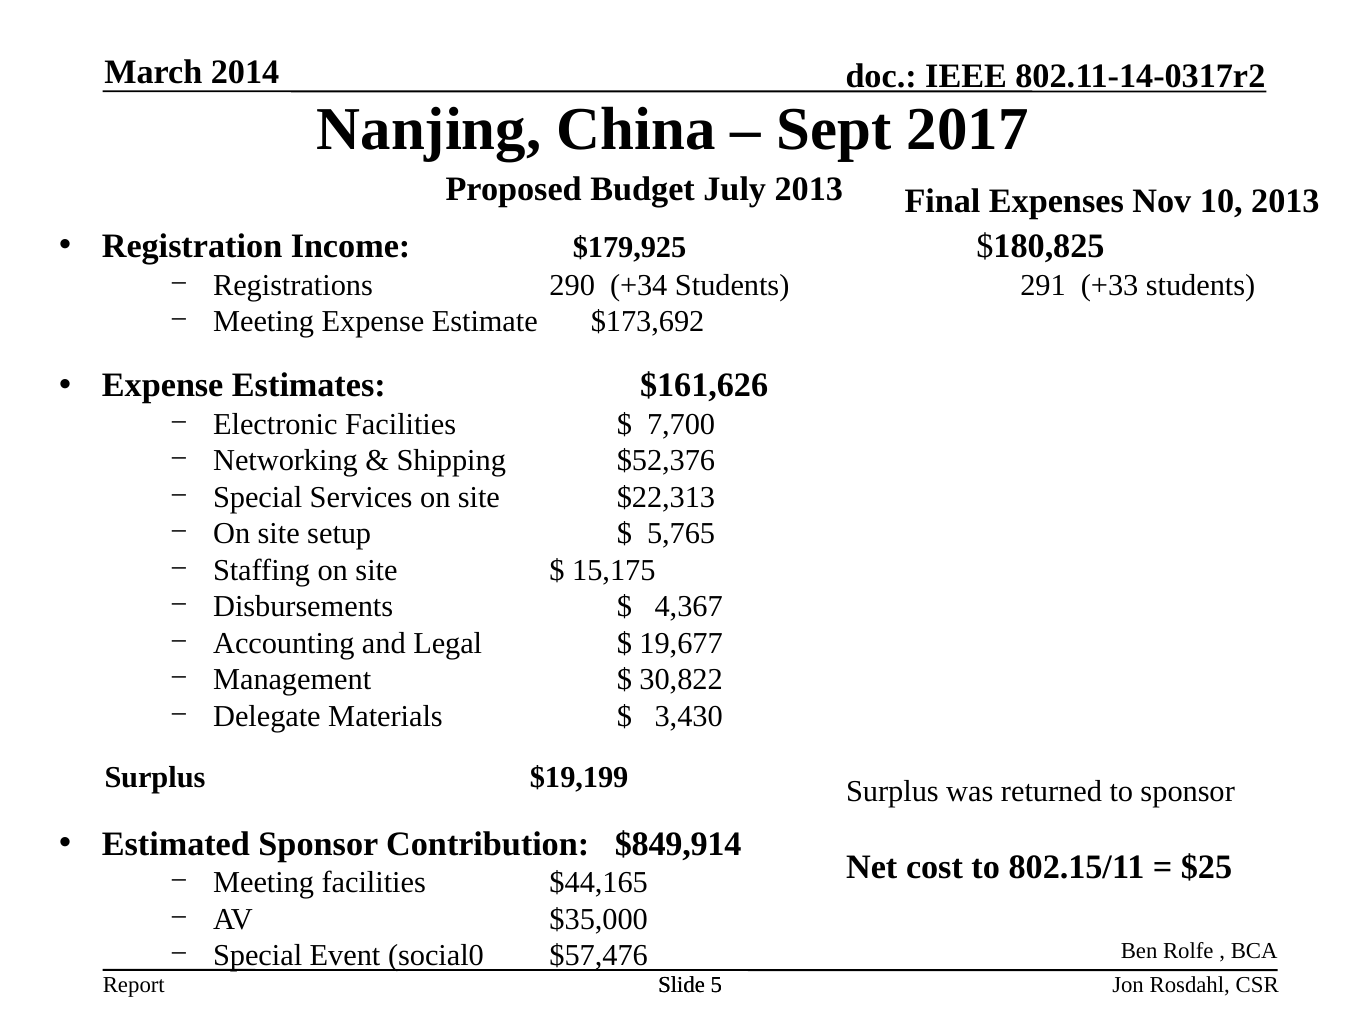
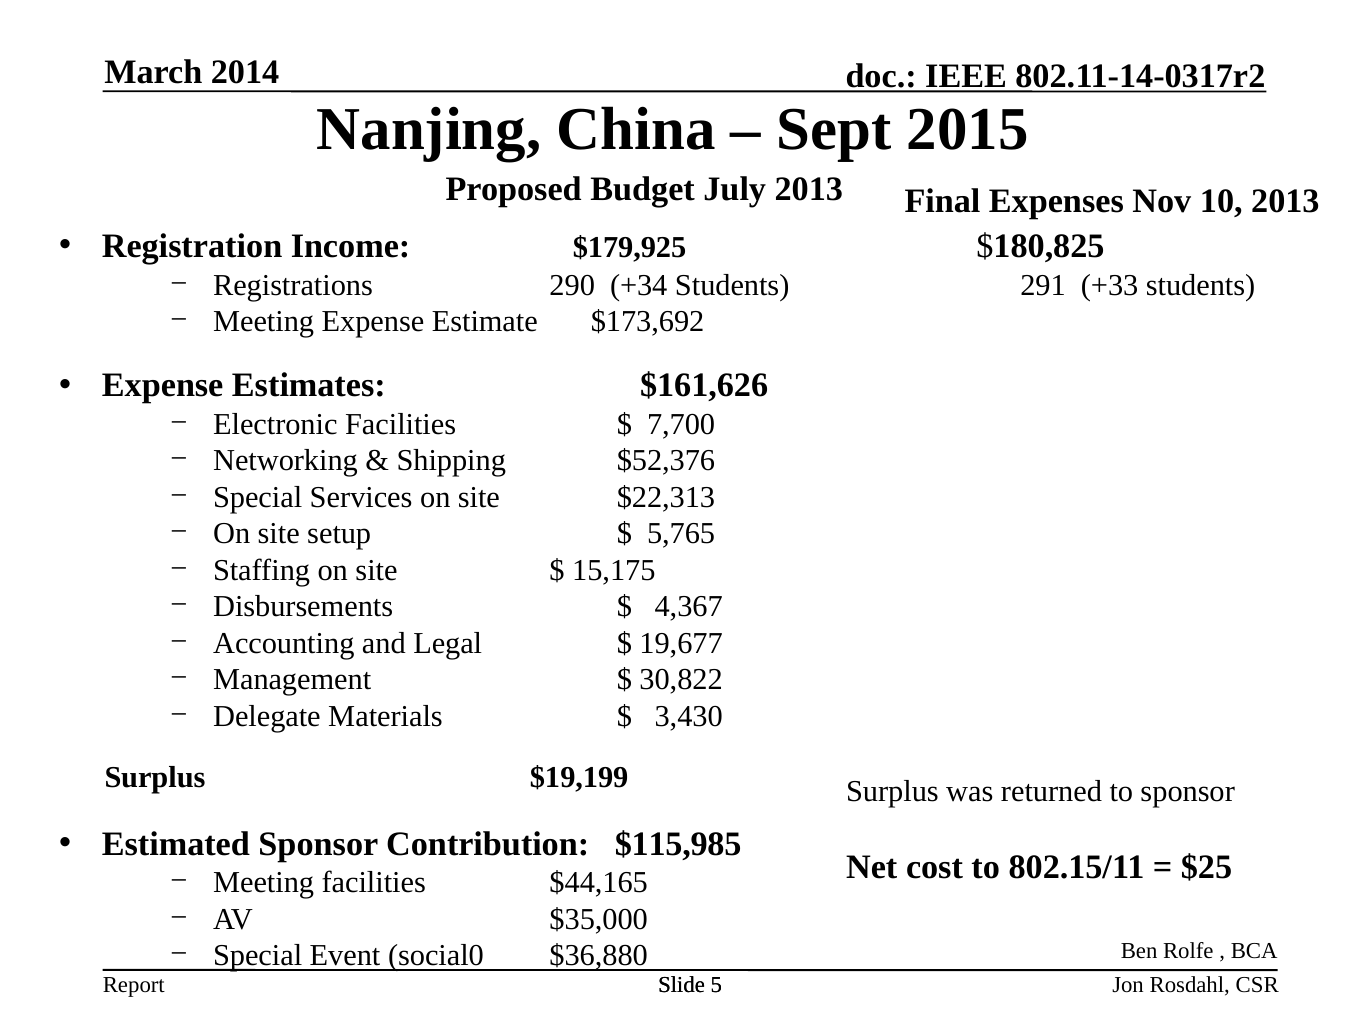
2017: 2017 -> 2015 (968, 130)
$849,914: $849,914 -> $115,985 (678, 844)
$57,476: $57,476 -> $36,880 (599, 956)
